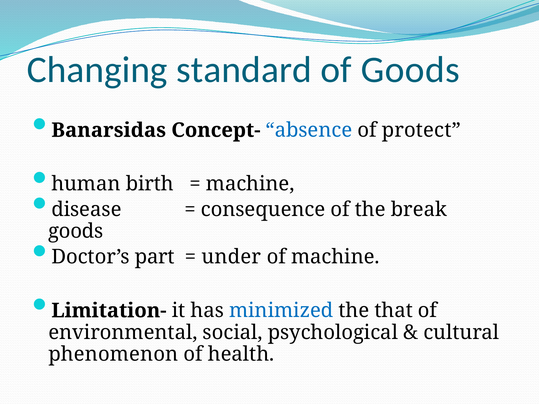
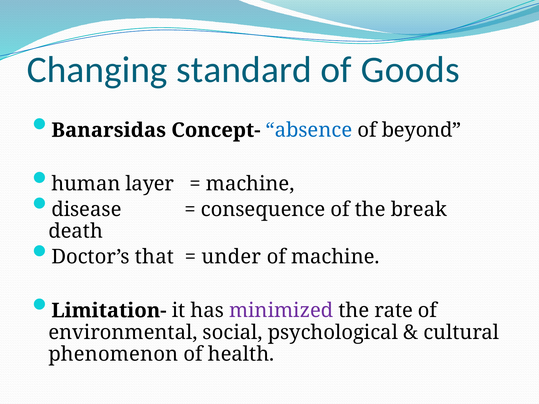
protect: protect -> beyond (422, 130)
birth: birth -> layer (150, 184)
goods: goods -> death (76, 231)
part: part -> that (155, 257)
minimized colour: blue -> purple (281, 311)
that: that -> rate (394, 311)
